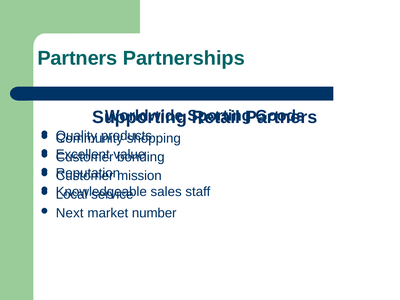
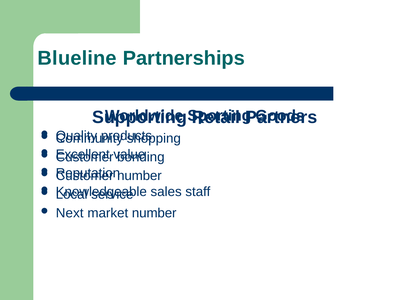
Partners: Partners -> Blueline (77, 58)
mission: mission -> number (139, 176)
